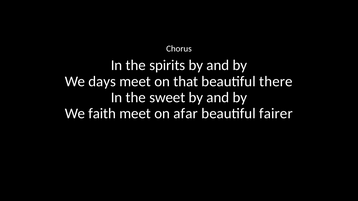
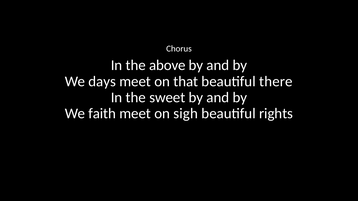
spirits: spirits -> above (167, 65)
afar: afar -> sigh (186, 114)
fairer: fairer -> rights (276, 114)
